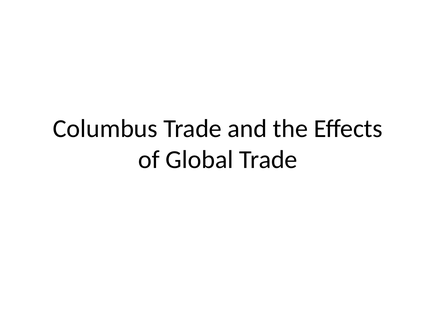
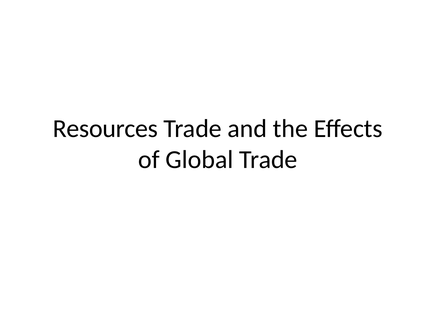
Columbus: Columbus -> Resources (105, 129)
